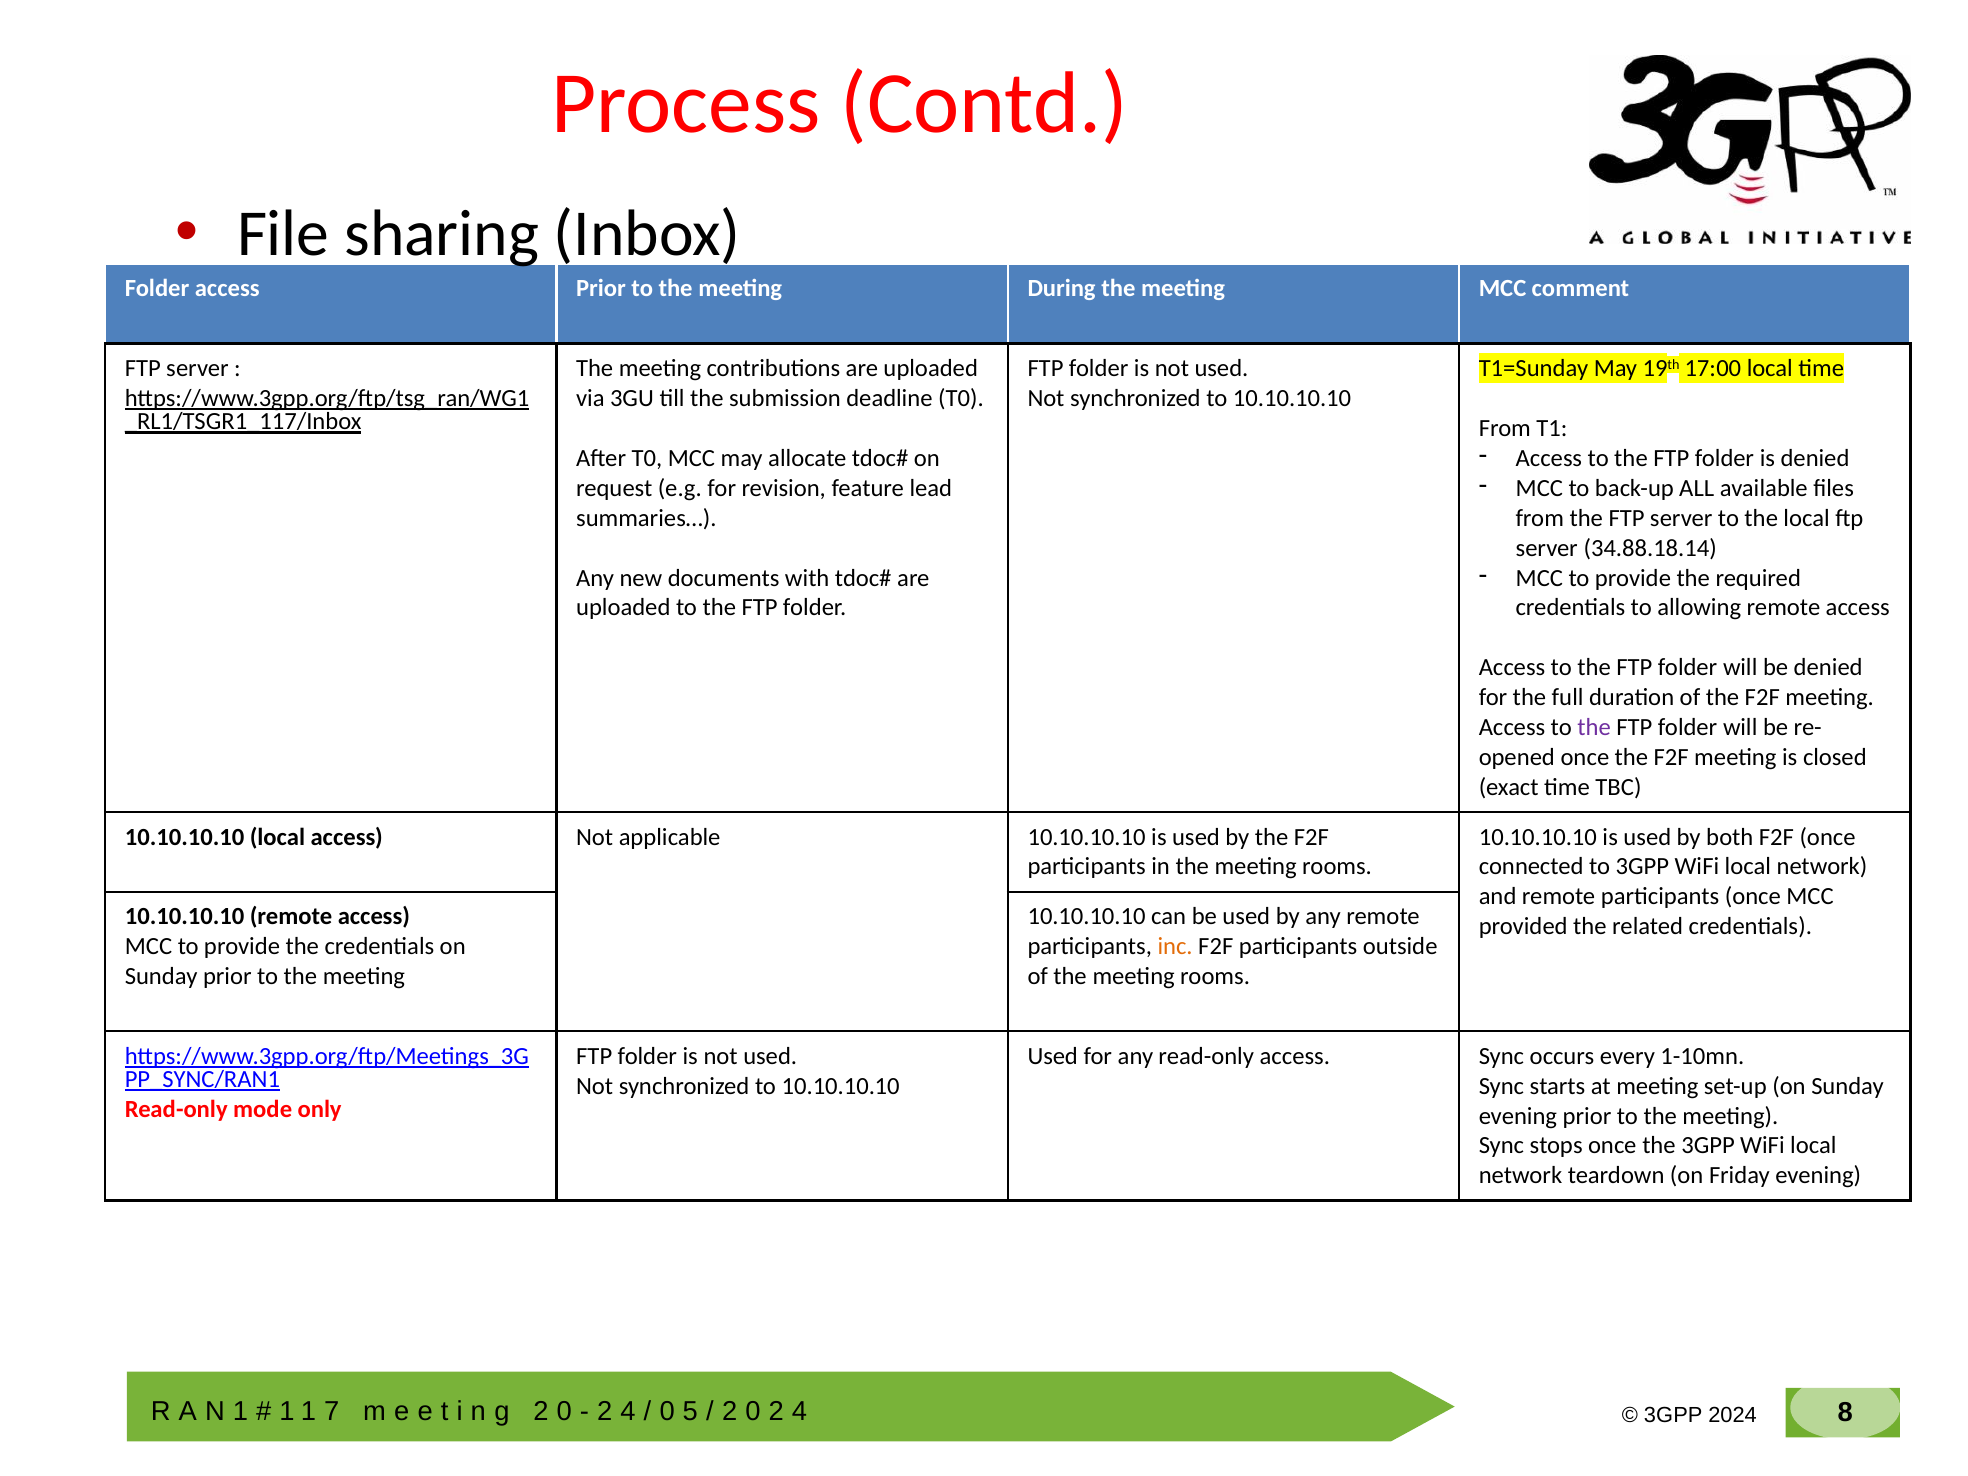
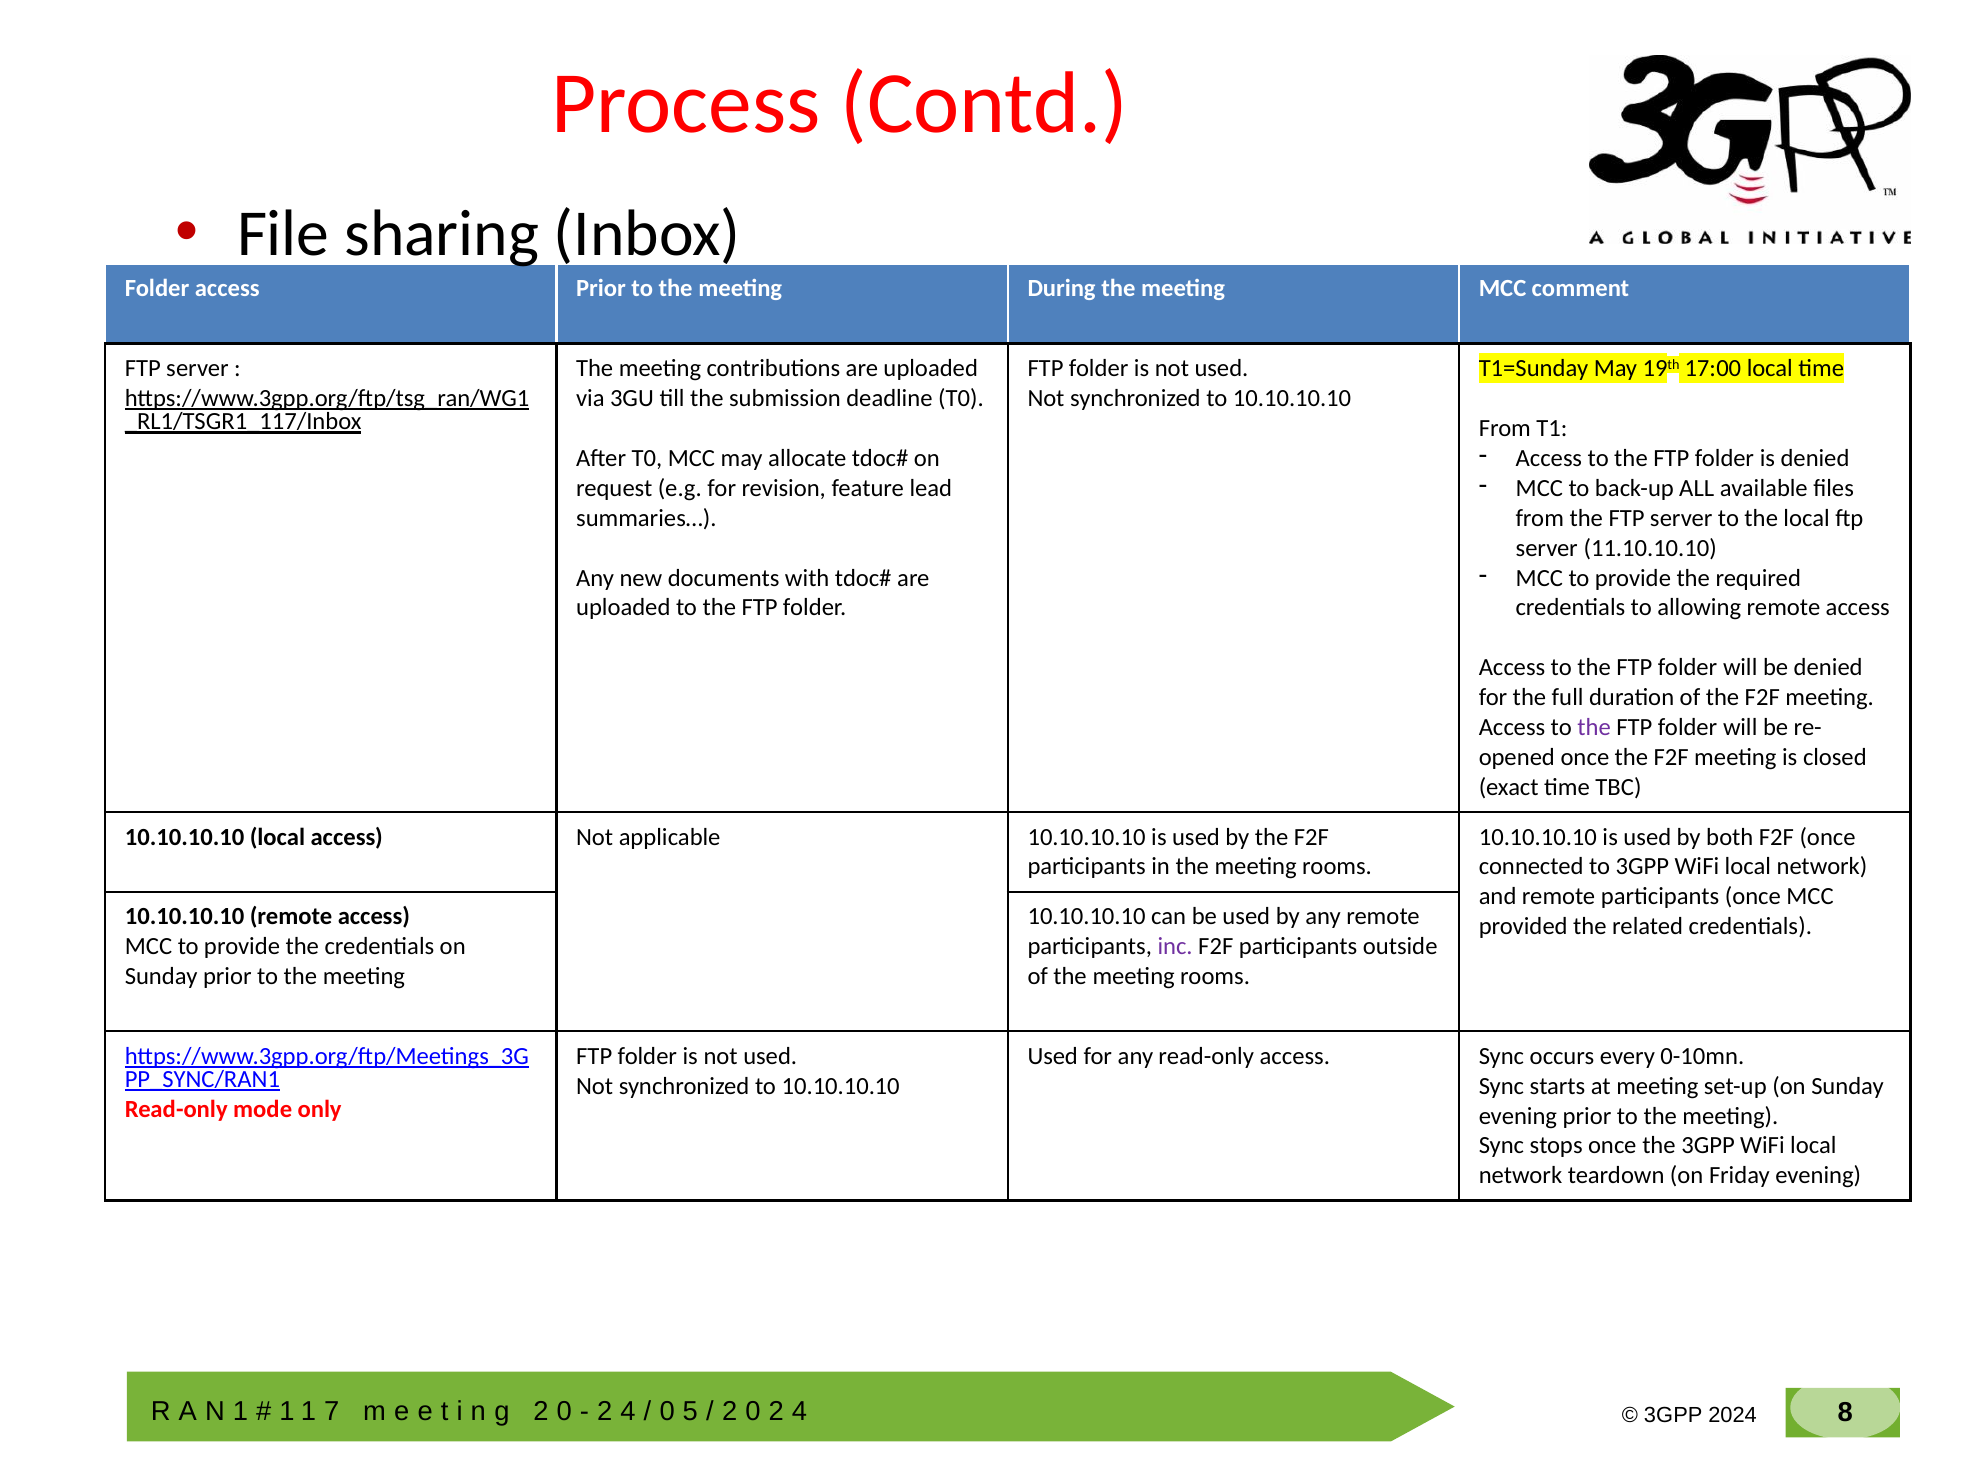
34.88.18.14: 34.88.18.14 -> 11.10.10.10 (1650, 548)
inc colour: orange -> purple (1175, 947)
1-10mn: 1-10mn -> 0-10mn (1702, 1056)
